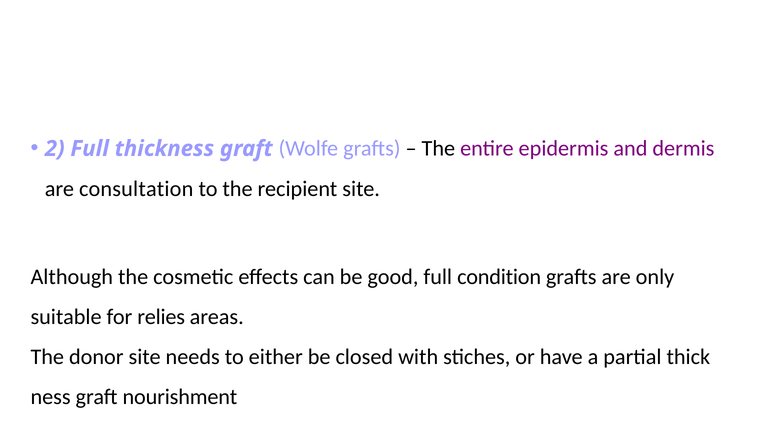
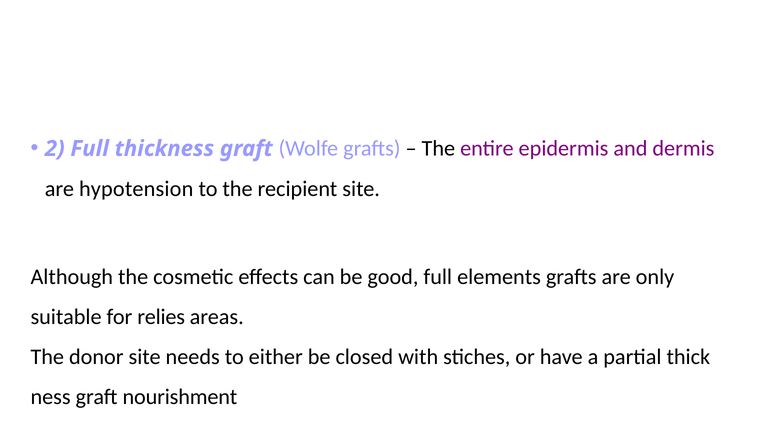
consultation: consultation -> hypotension (136, 189)
condition: condition -> elements (499, 277)
